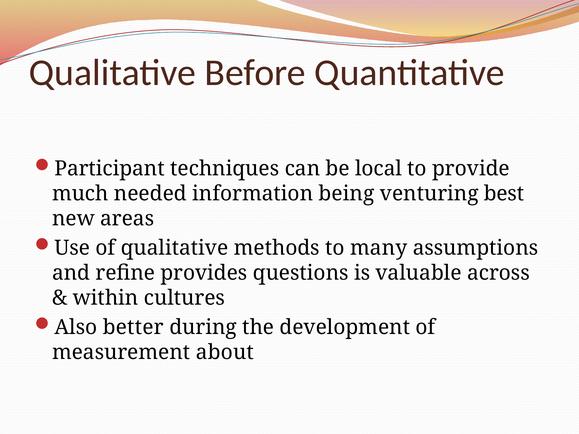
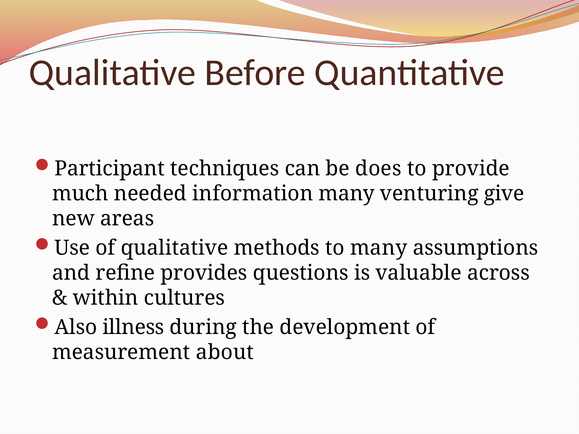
local: local -> does (378, 169)
information being: being -> many (347, 194)
best: best -> give (504, 194)
better: better -> illness (133, 327)
